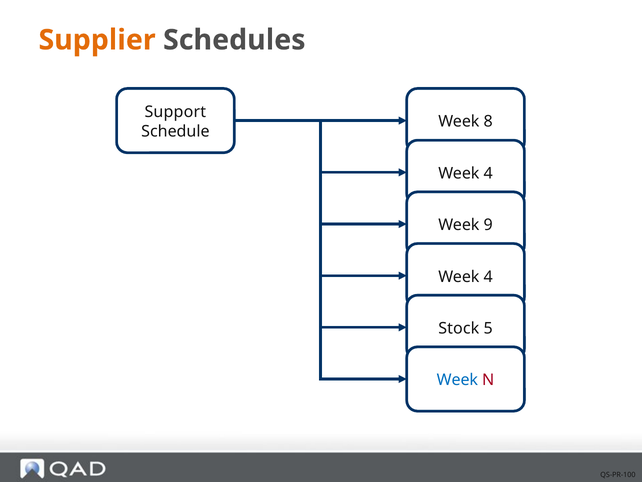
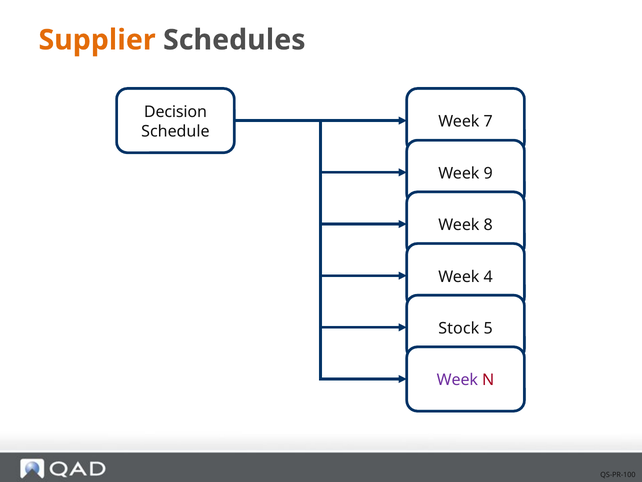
Support: Support -> Decision (175, 112)
8: 8 -> 7 (488, 122)
4: 4 -> 9 (488, 173)
9: 9 -> 8 (488, 225)
Week colour: blue -> purple (457, 380)
